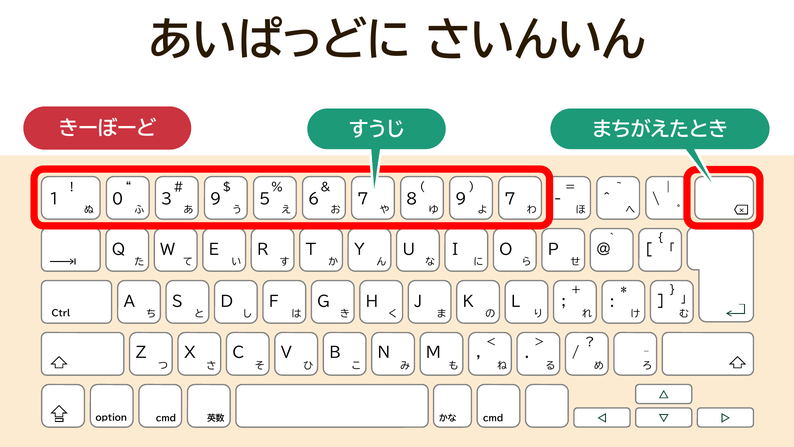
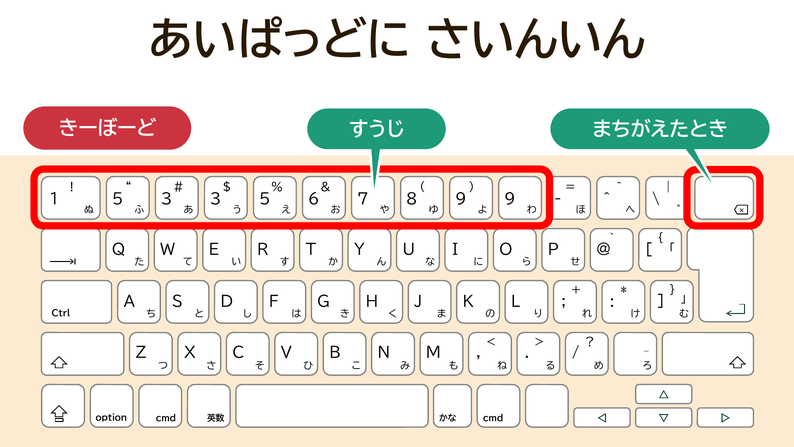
1 0: 0 -> 5 (118, 199)
3 9: 9 -> 3 (216, 199)
9 7: 7 -> 9 (510, 199)
